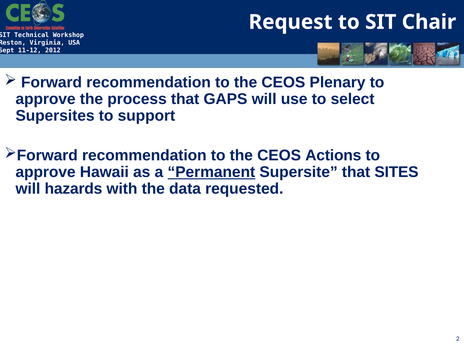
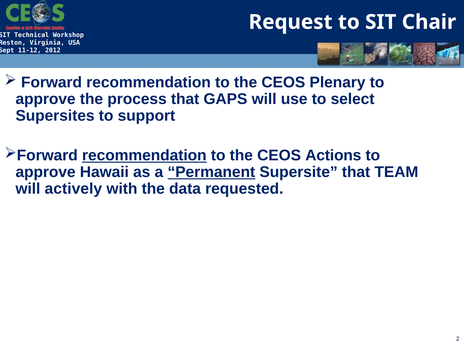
recommendation underline: none -> present (144, 155)
SITES: SITES -> TEAM (396, 172)
hazards: hazards -> actively (73, 189)
